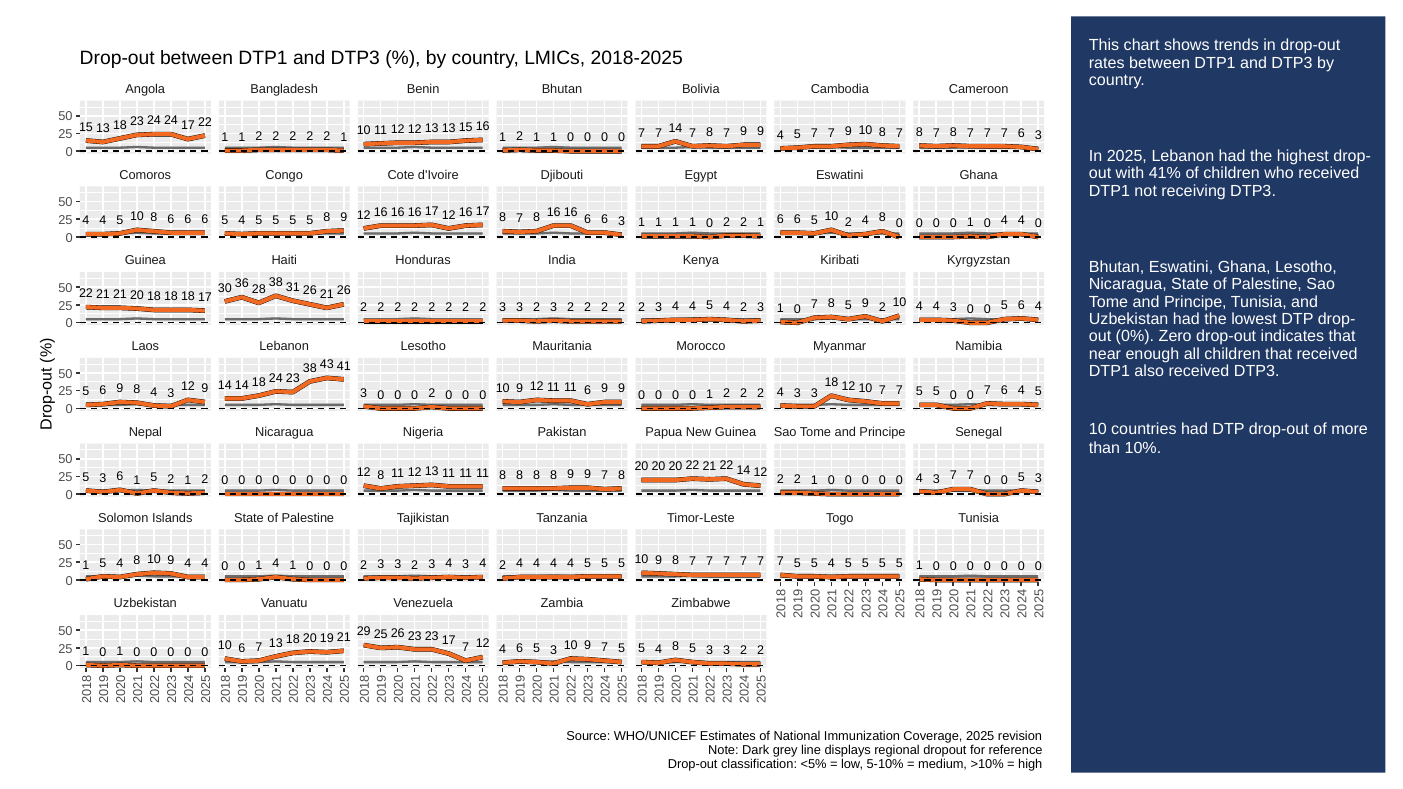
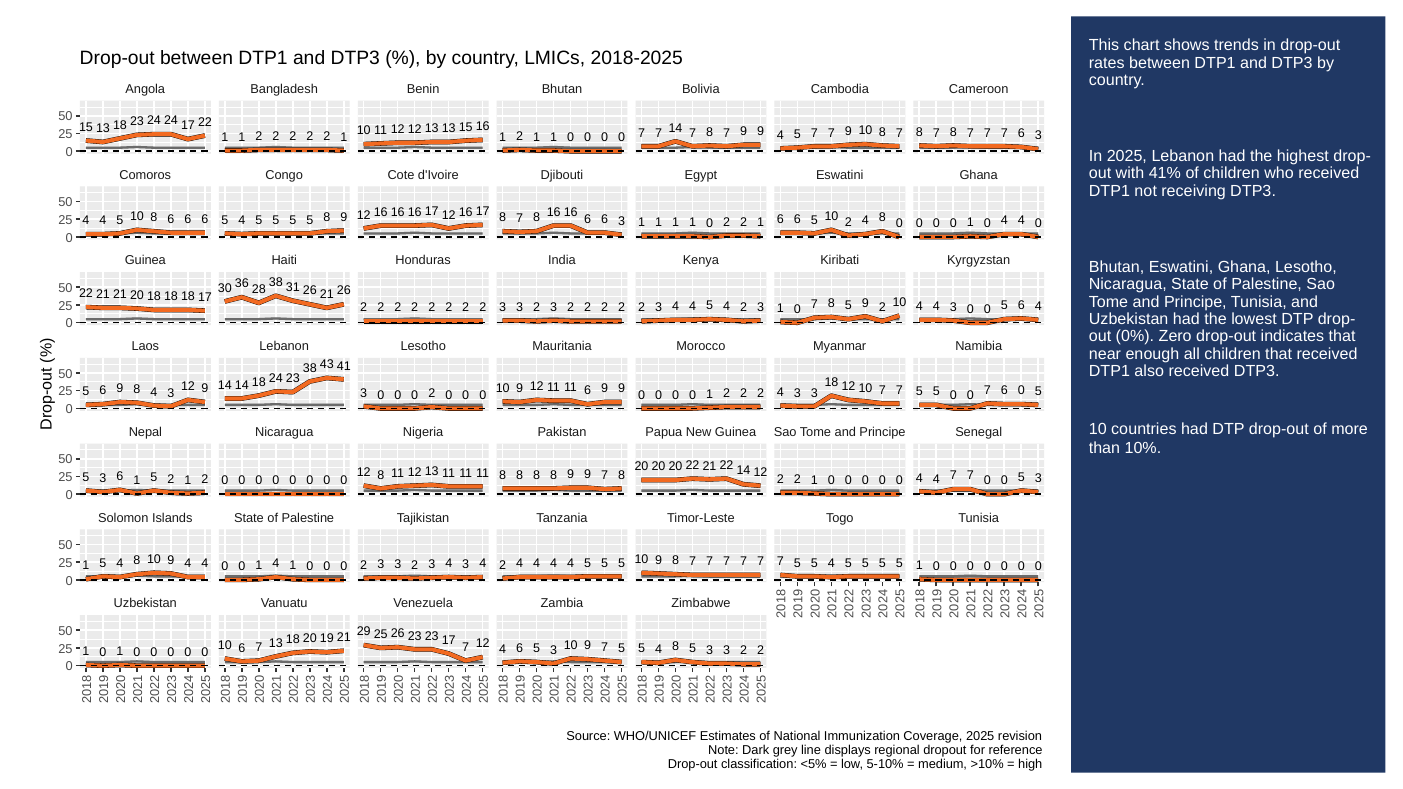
7 6 4: 4 -> 0 (1021, 391)
3: 3 -> 4 (936, 479)
